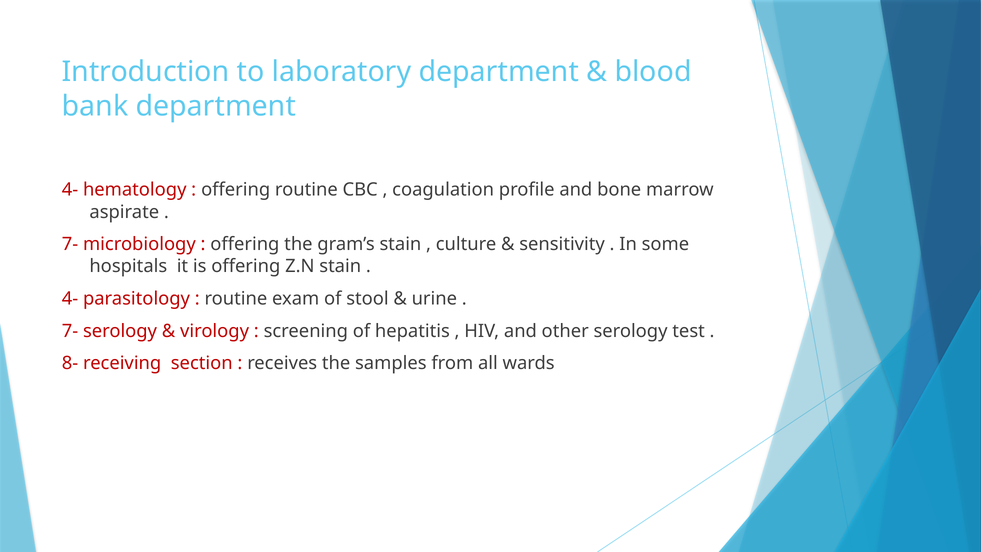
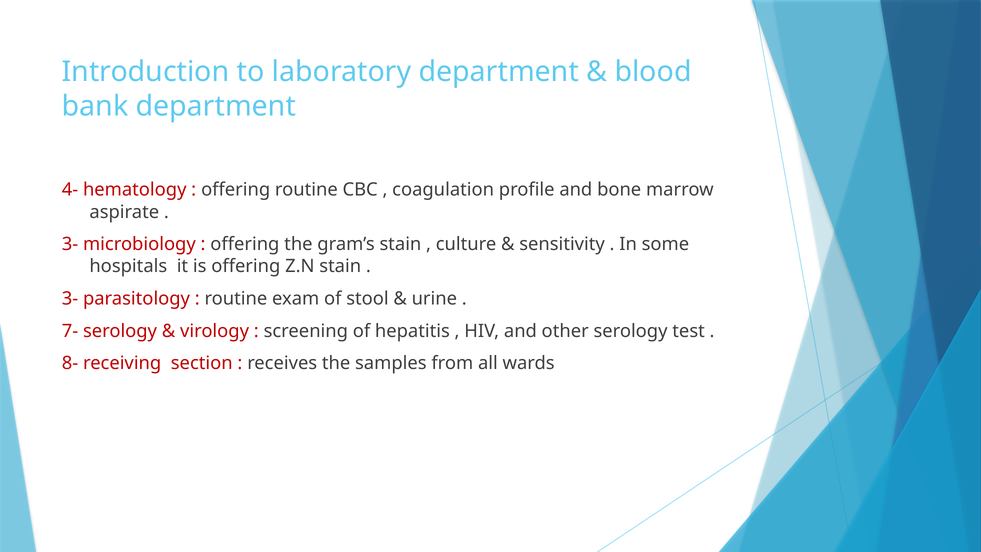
7-: 7- -> 3- (70, 244)
4-: 4- -> 3- (70, 299)
